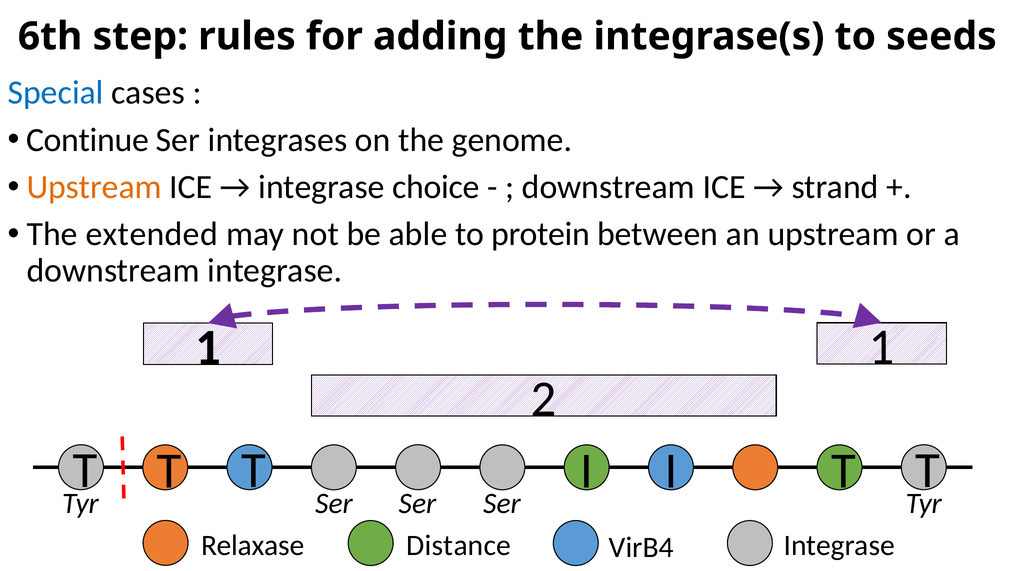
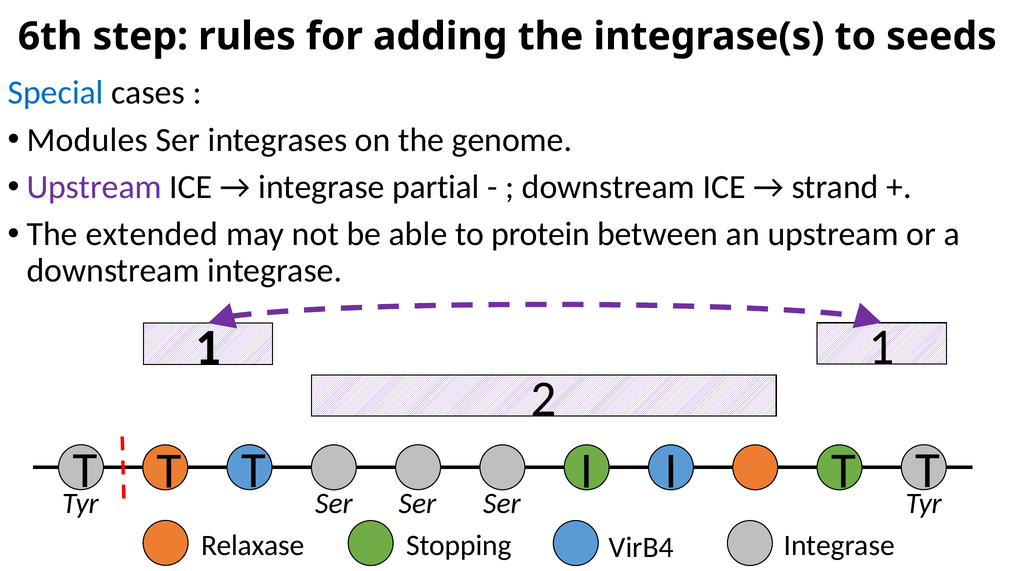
Continue: Continue -> Modules (87, 140)
Upstream colour: orange -> purple (94, 187)
choice: choice -> partial (436, 187)
Distance: Distance -> Stopping (459, 545)
